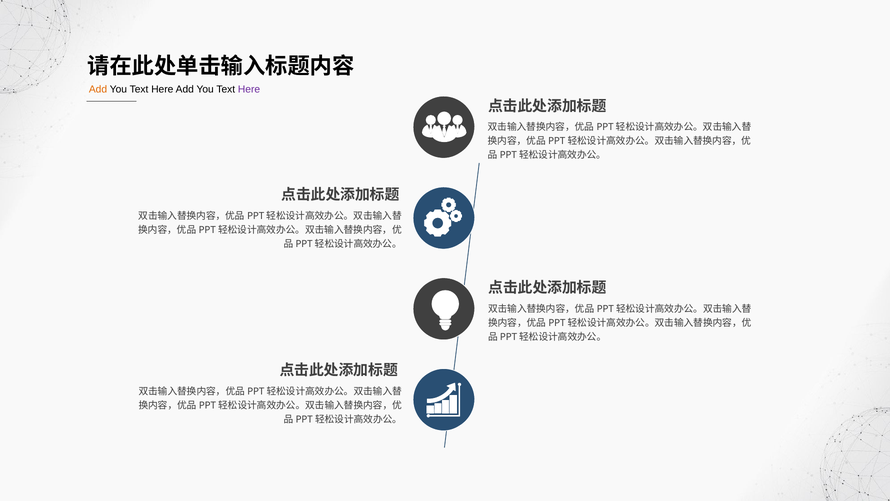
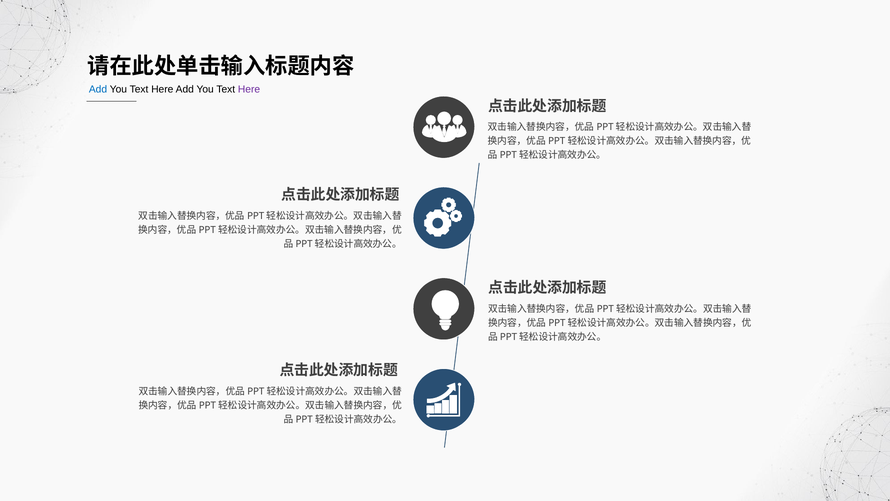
Add colour: orange -> blue (98, 90)
